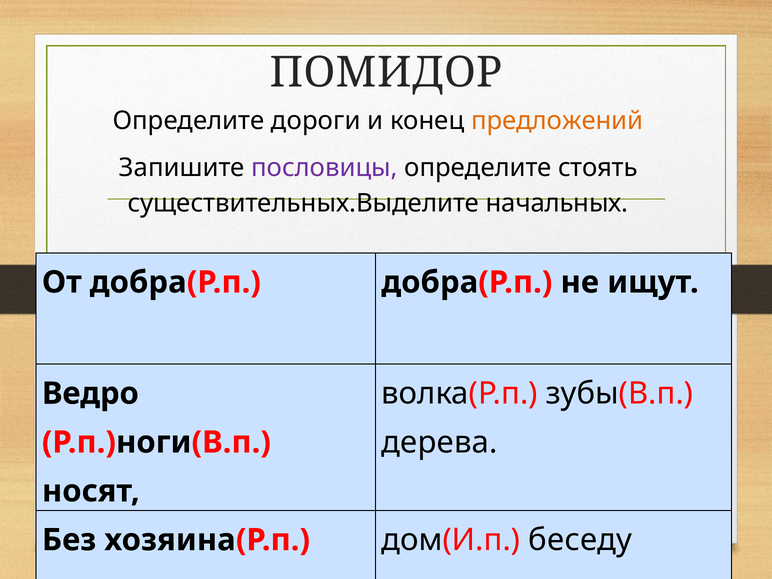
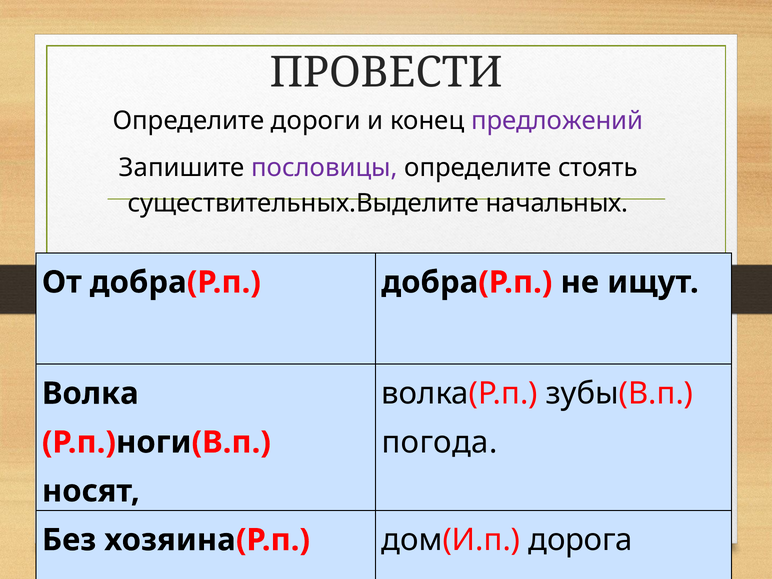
ПОМИДОР: ПОМИДОР -> ПРОВЕСТИ (386, 73)
предложений colour: orange -> purple (557, 121)
Ведро: Ведро -> Волка (90, 394)
дерева: дерева -> погода (440, 442)
беседу: беседу -> дорога (581, 540)
